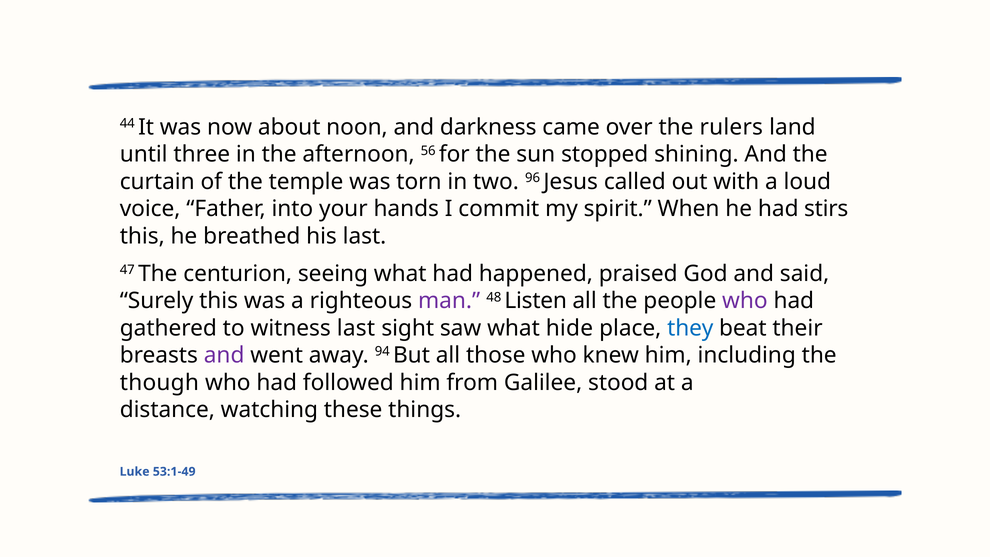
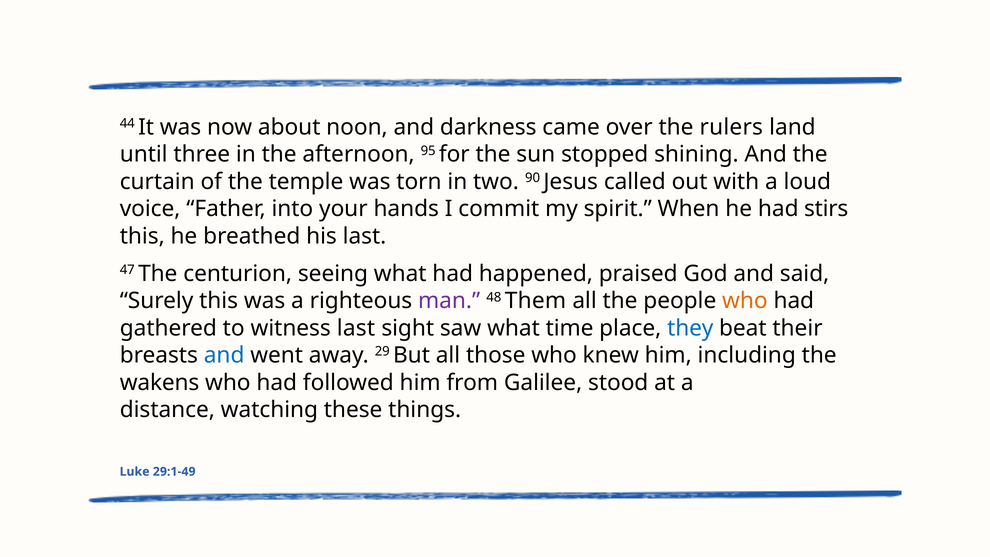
56: 56 -> 95 (428, 151)
96: 96 -> 90 (533, 178)
Listen: Listen -> Them (535, 301)
who colour: purple -> orange (745, 301)
hide: hide -> time (570, 328)
and colour: purple -> blue (224, 355)
94: 94 -> 29 (382, 352)
though: though -> wakens (160, 382)
53:1-49: 53:1-49 -> 29:1-49 (174, 472)
